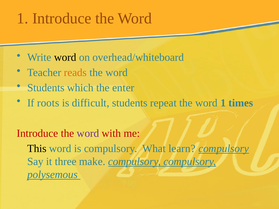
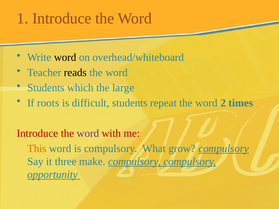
reads colour: orange -> black (75, 73)
enter: enter -> large (123, 88)
word 1: 1 -> 2 (223, 103)
This colour: black -> orange (37, 149)
learn: learn -> grow (182, 149)
polysemous: polysemous -> opportunity (52, 175)
